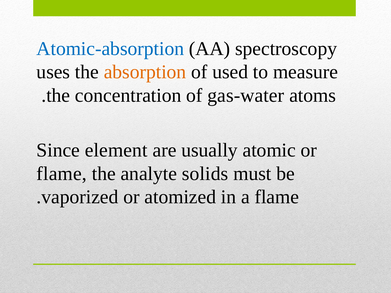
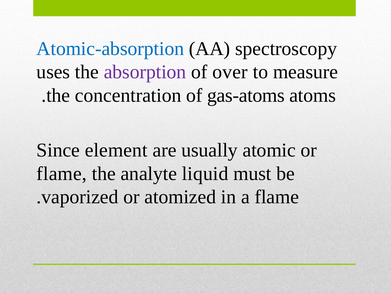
absorption colour: orange -> purple (145, 72)
used: used -> over (230, 72)
gas-water: gas-water -> gas-atoms (246, 96)
solids: solids -> liquid (205, 174)
